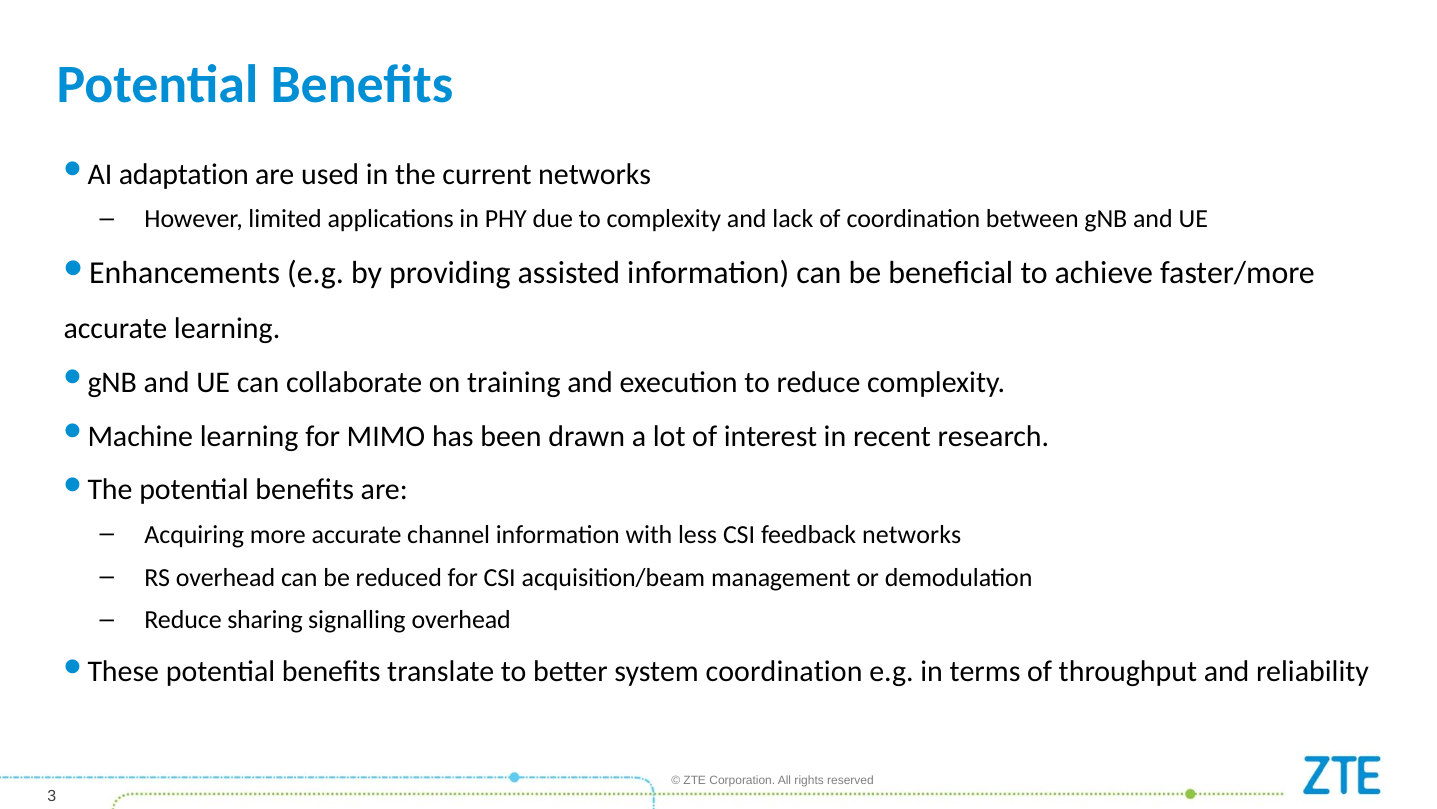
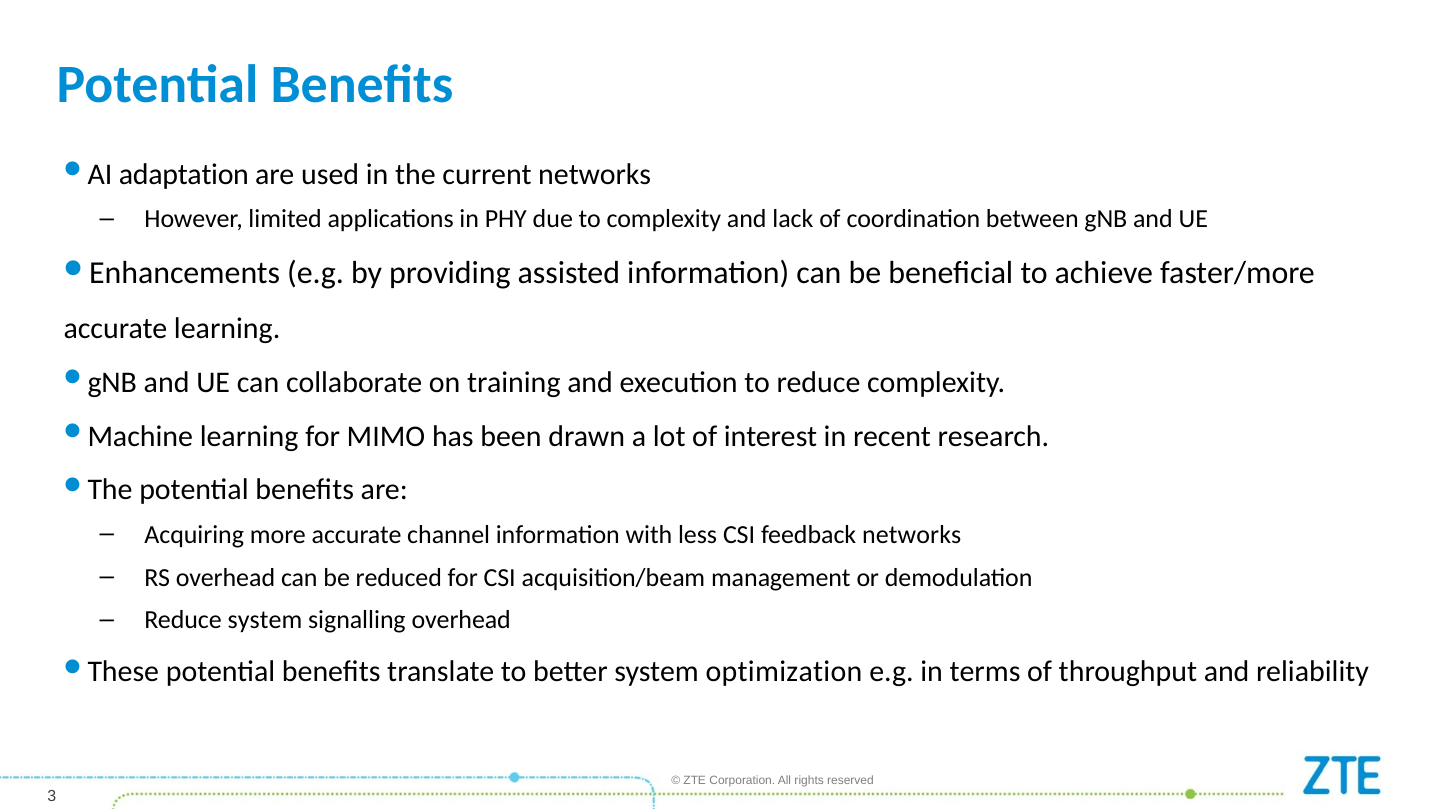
Reduce sharing: sharing -> system (265, 620)
system coordination: coordination -> optimization (784, 671)
